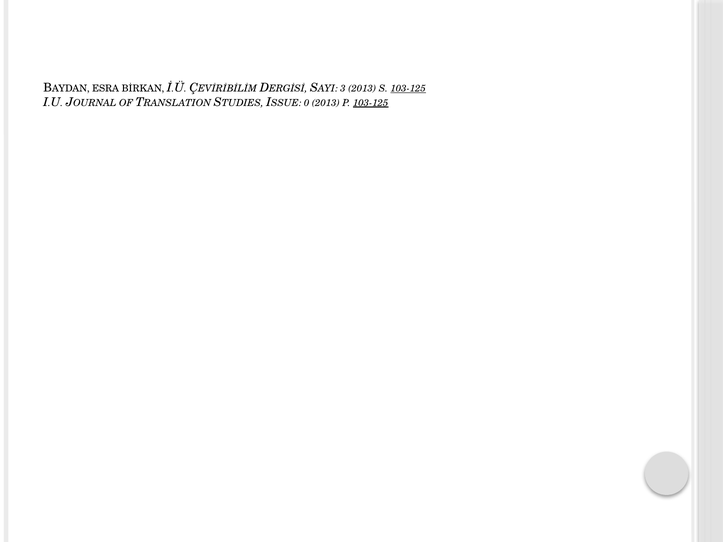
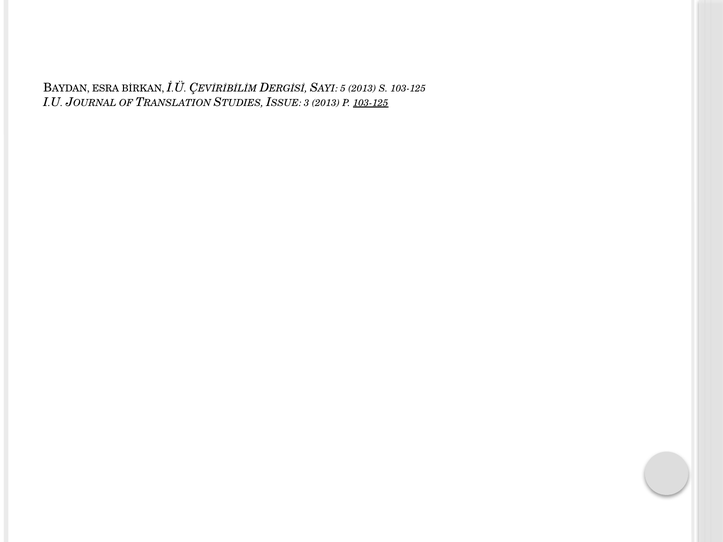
3: 3 -> 5 (343, 88)
103-125 underline: present -> none (408, 88)
0: 0 -> 3 (307, 103)
